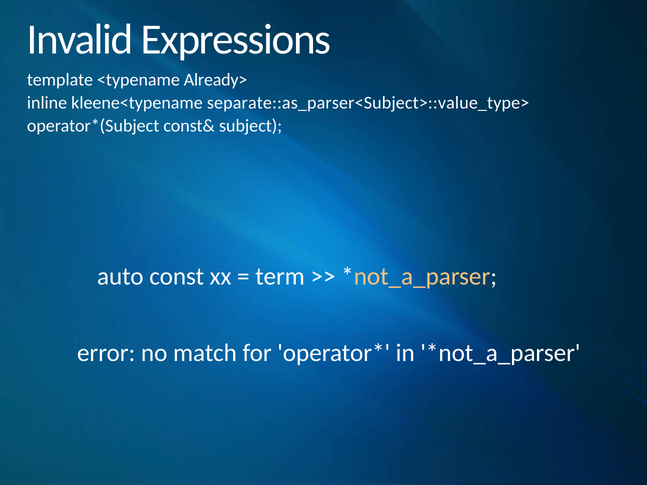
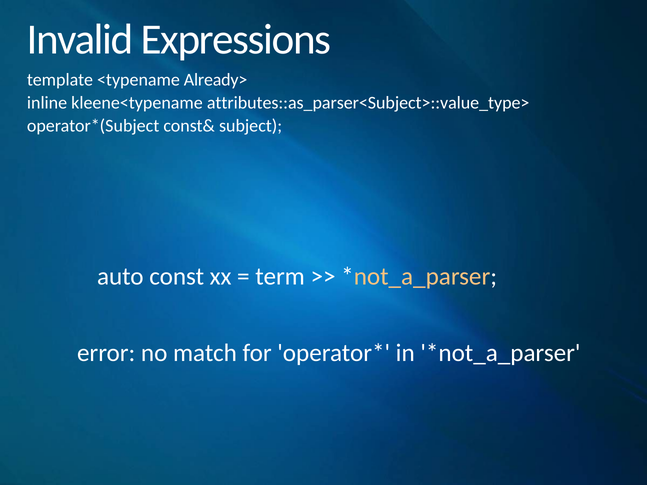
separate::as_parser<Subject>::value_type>: separate::as_parser<Subject>::value_type> -> attributes::as_parser<Subject>::value_type> (368, 103)
